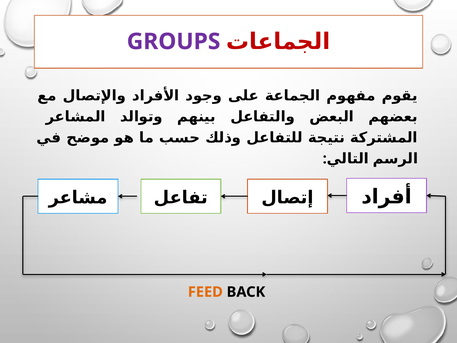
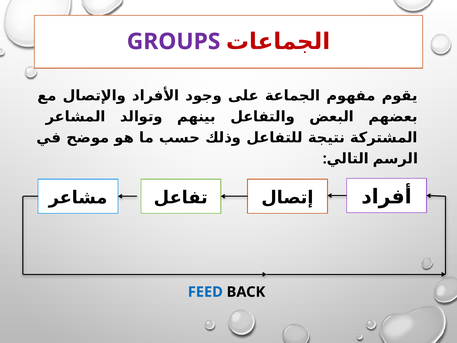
FEED colour: orange -> blue (205, 292)
